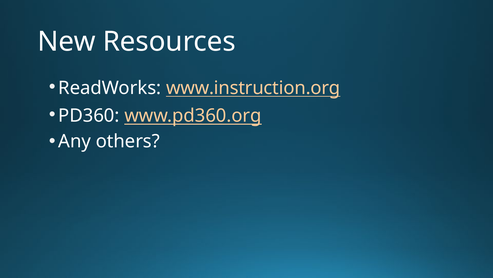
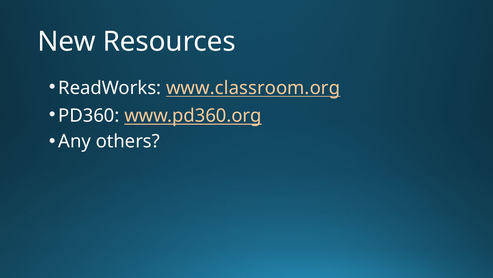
www.instruction.org: www.instruction.org -> www.classroom.org (253, 88)
